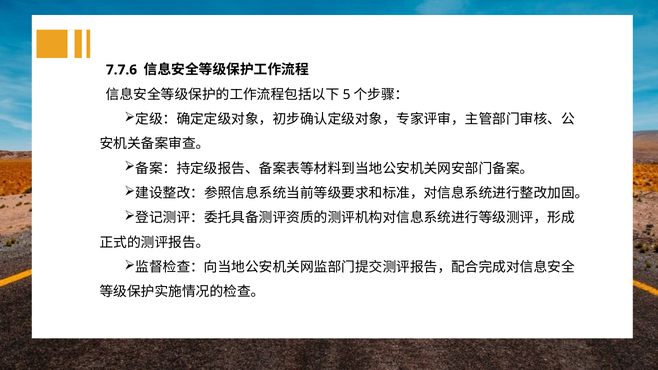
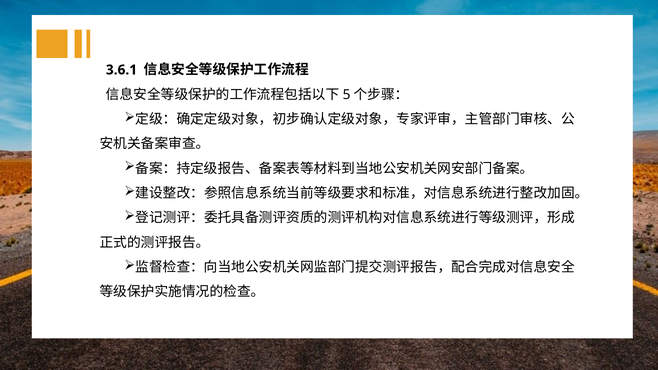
7.7.6: 7.7.6 -> 3.6.1 (121, 70)
